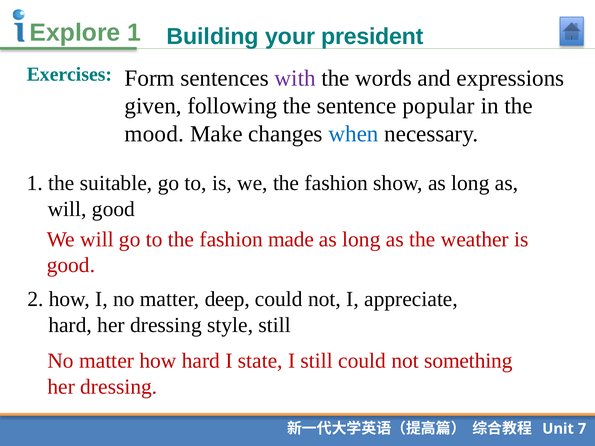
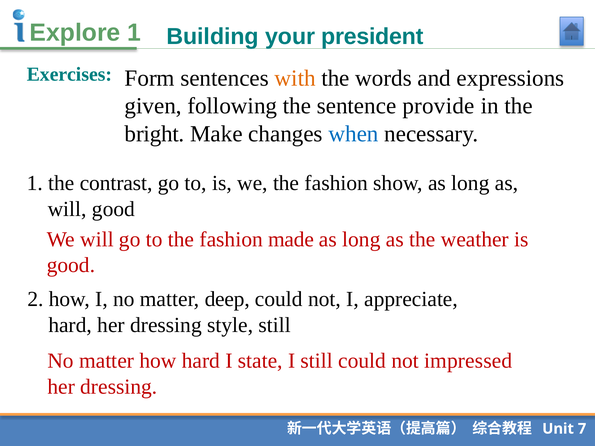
with colour: purple -> orange (295, 78)
popular: popular -> provide (438, 106)
mood: mood -> bright (155, 134)
suitable: suitable -> contrast (116, 183)
something: something -> impressed (468, 361)
